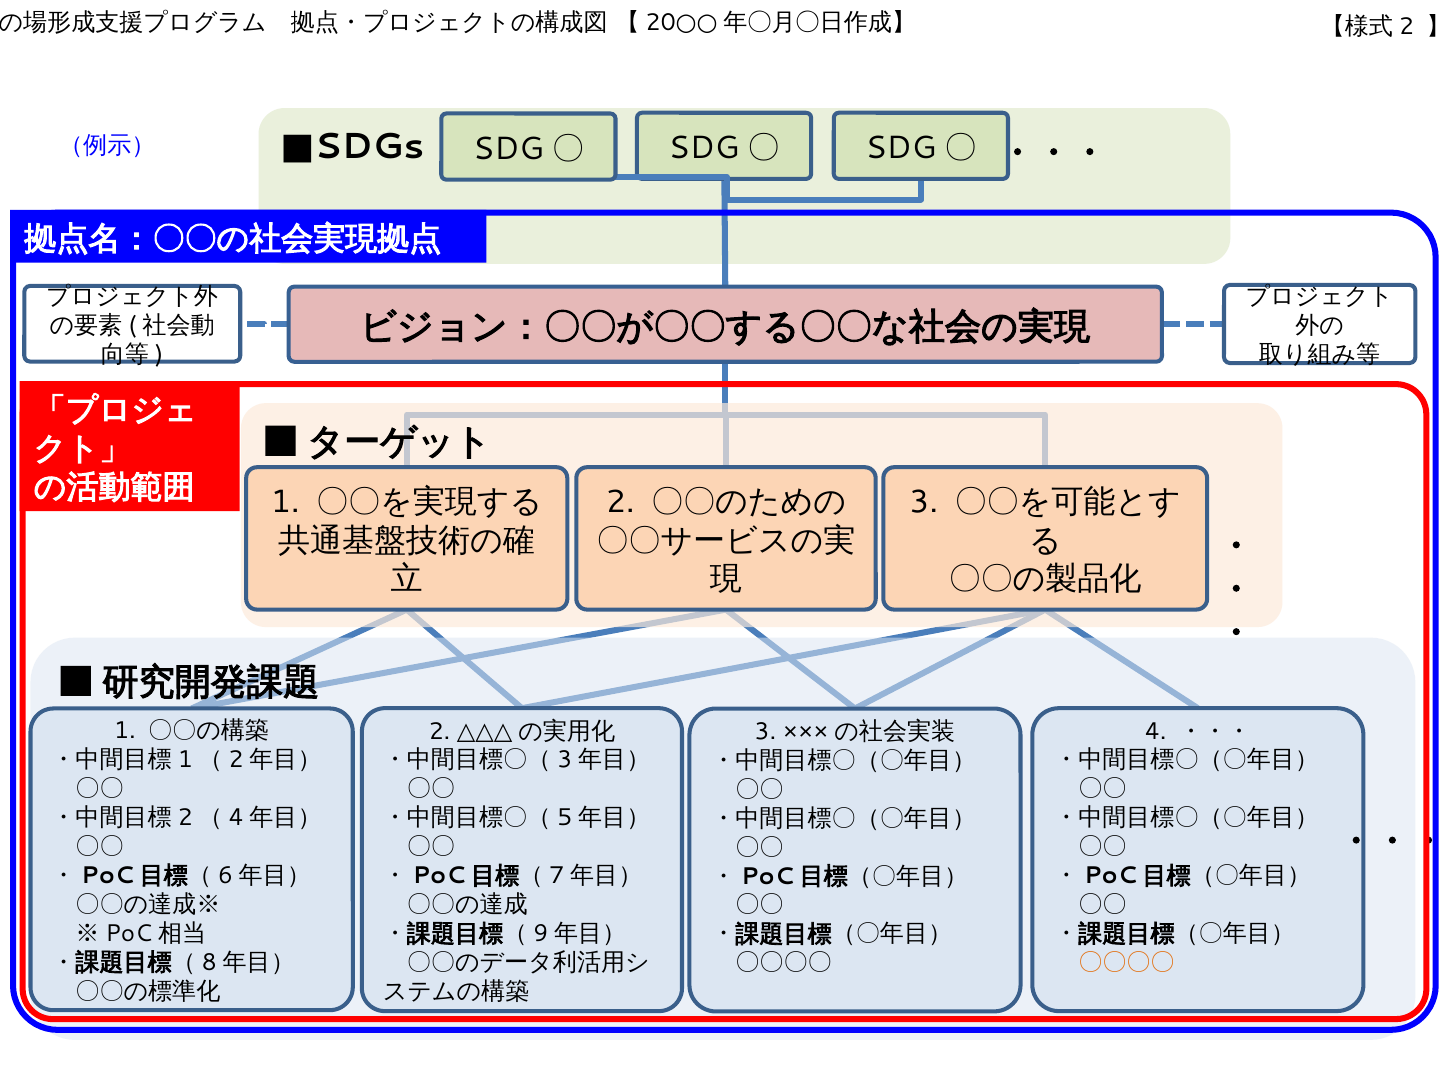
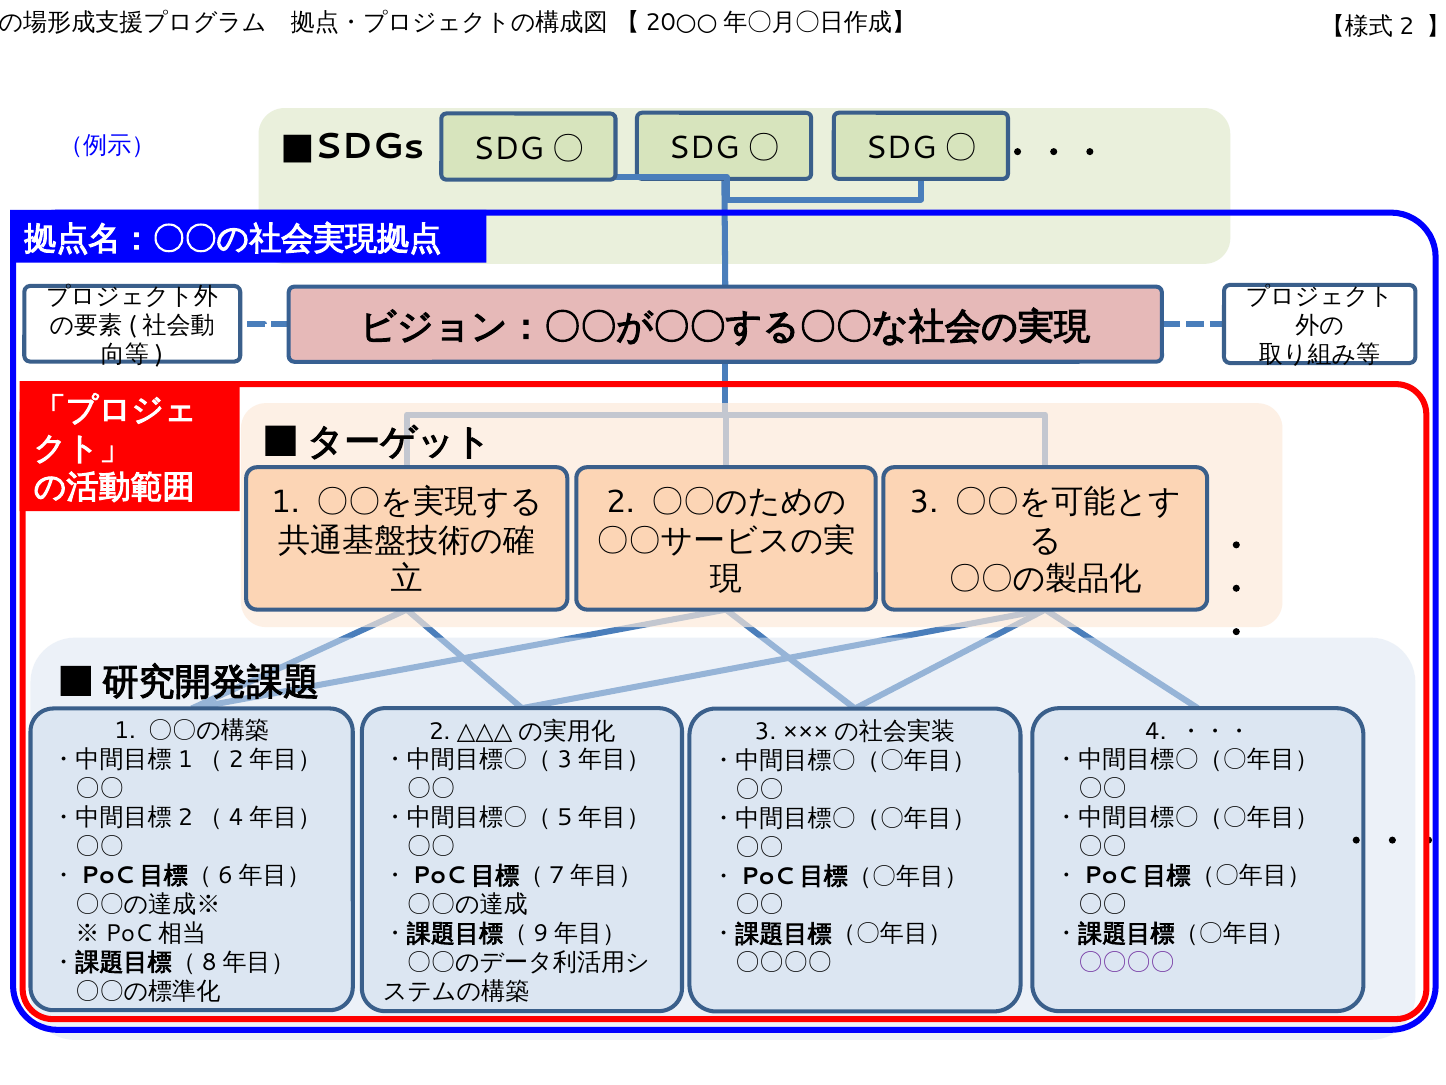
〇〇〇〇 colour: orange -> purple (1126, 962)
